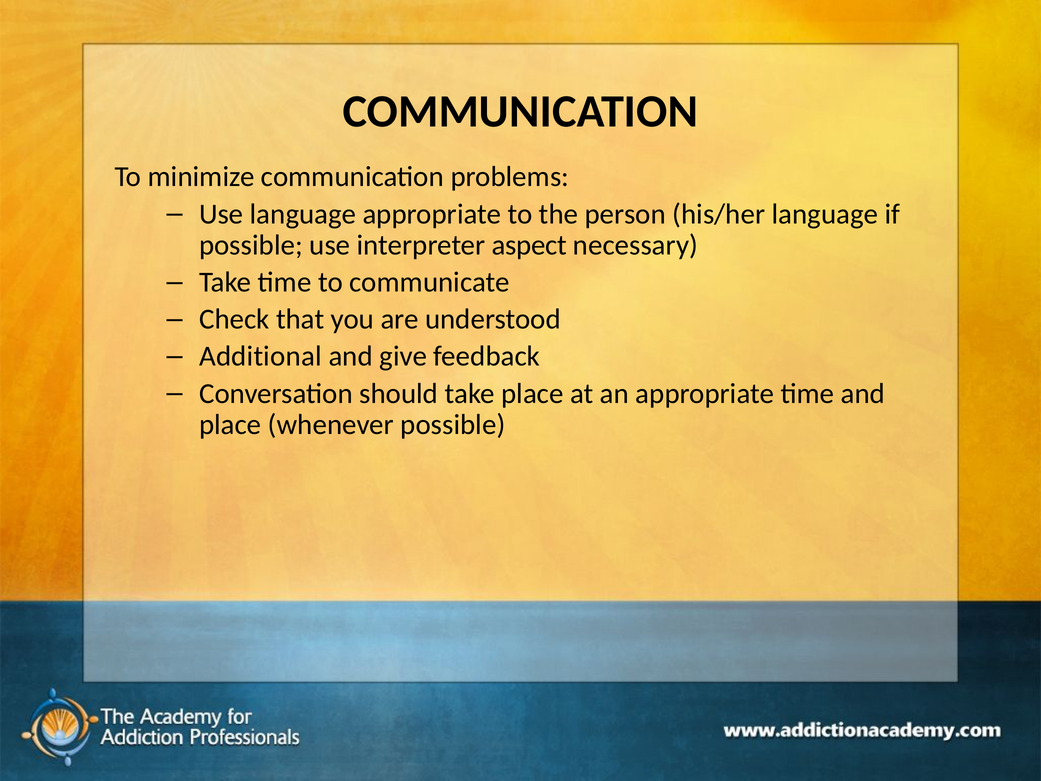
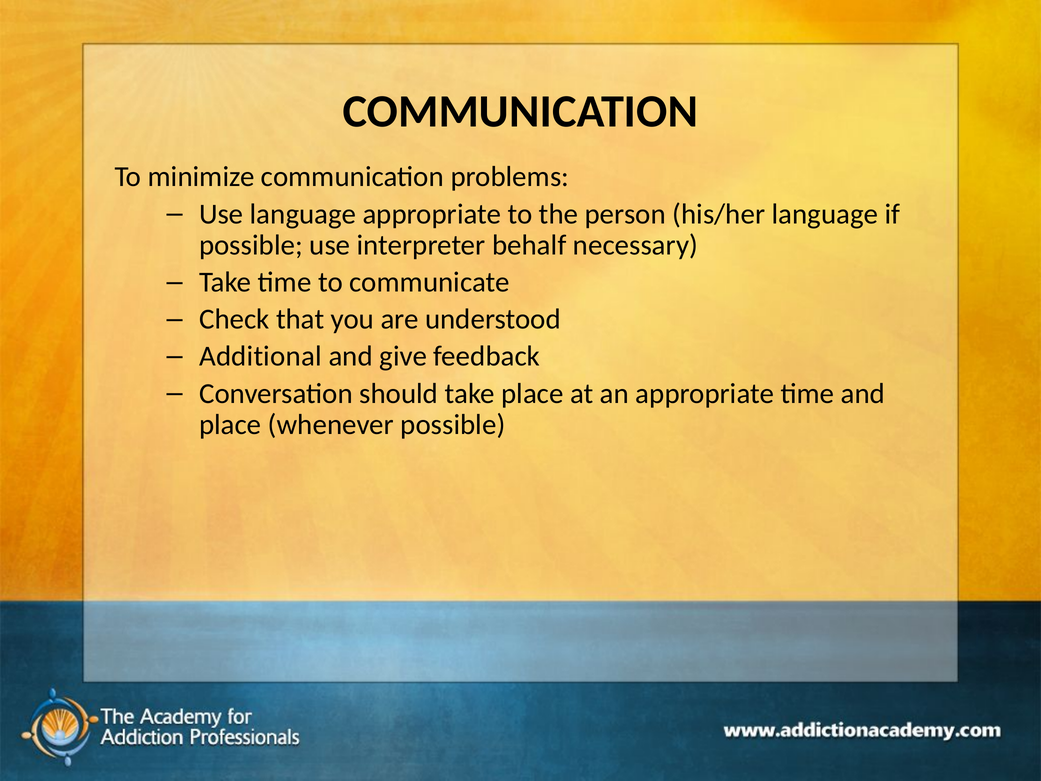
aspect: aspect -> behalf (529, 245)
